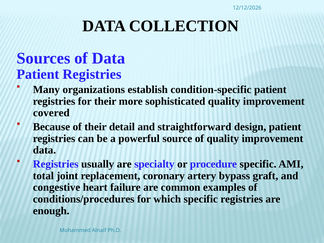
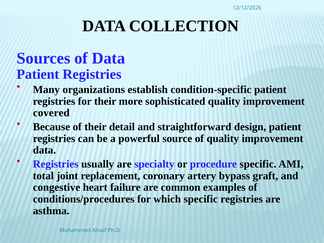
enough: enough -> asthma (51, 211)
